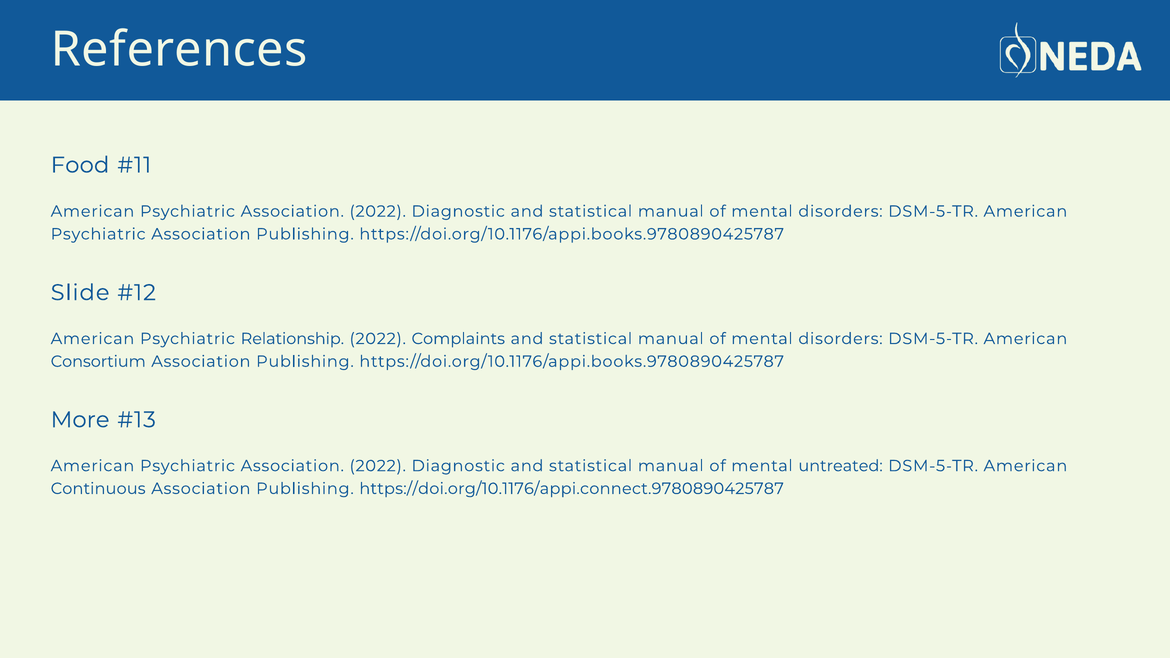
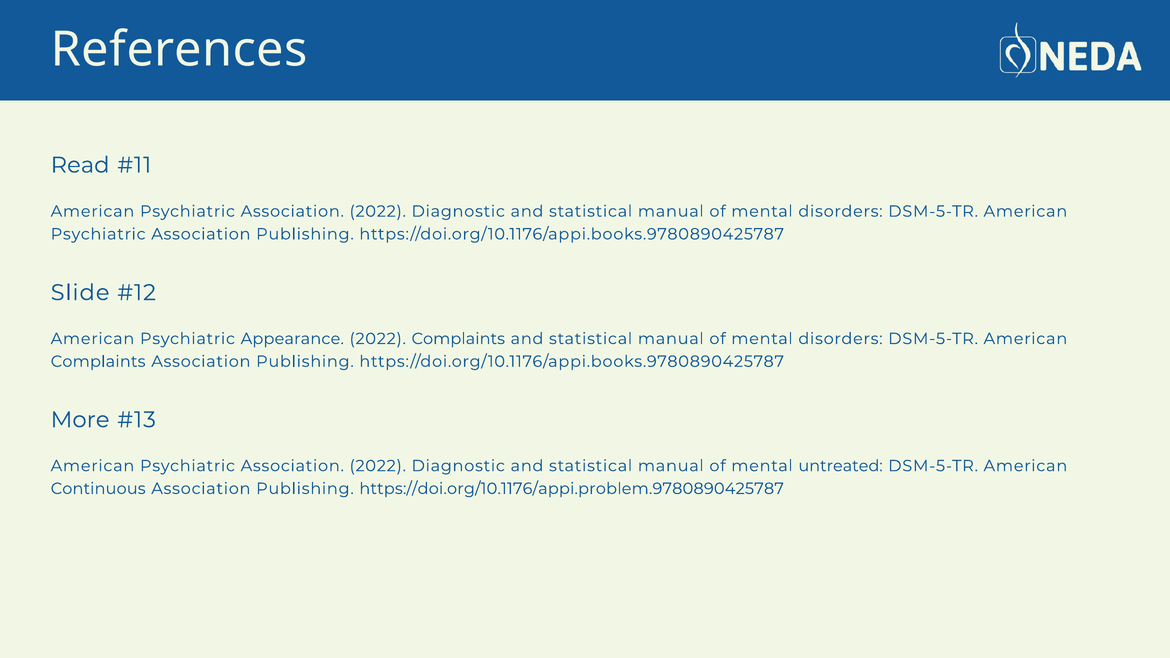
Food: Food -> Read (80, 165)
Relationship: Relationship -> Appearance (292, 339)
Consortium: Consortium -> Complaints (98, 362)
https://doi.org/10.1176/appi.connect.9780890425787: https://doi.org/10.1176/appi.connect.9780890425787 -> https://doi.org/10.1176/appi.problem.9780890425787 (572, 489)
